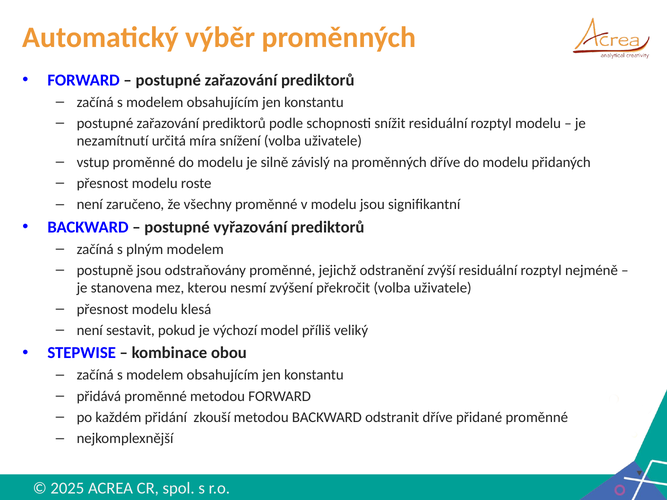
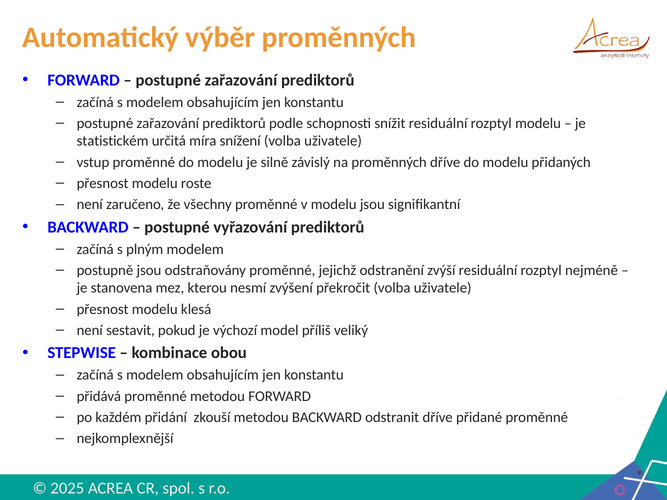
nezamítnutí: nezamítnutí -> statistickém (113, 141)
